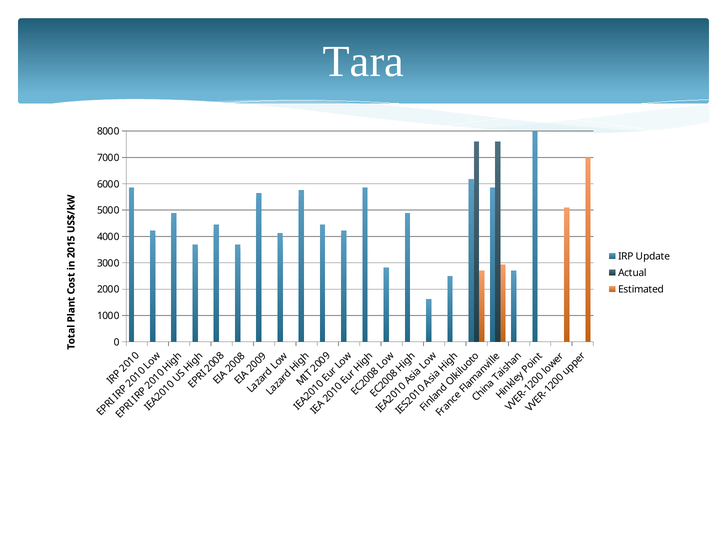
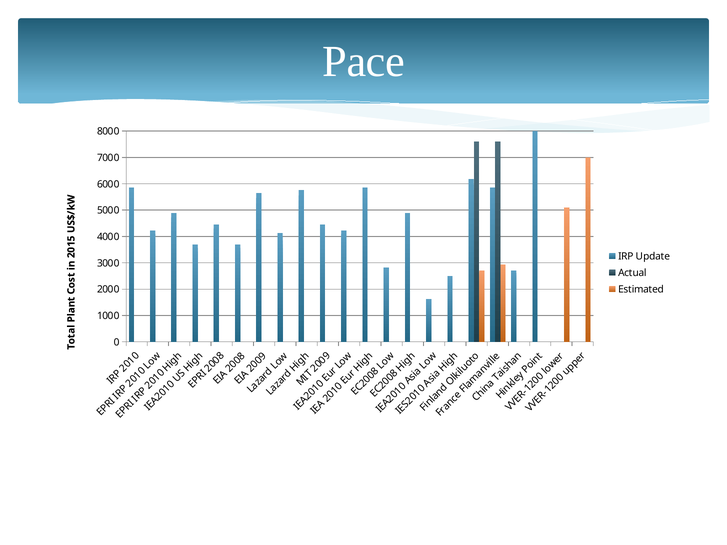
Tara: Tara -> Pace (364, 62)
